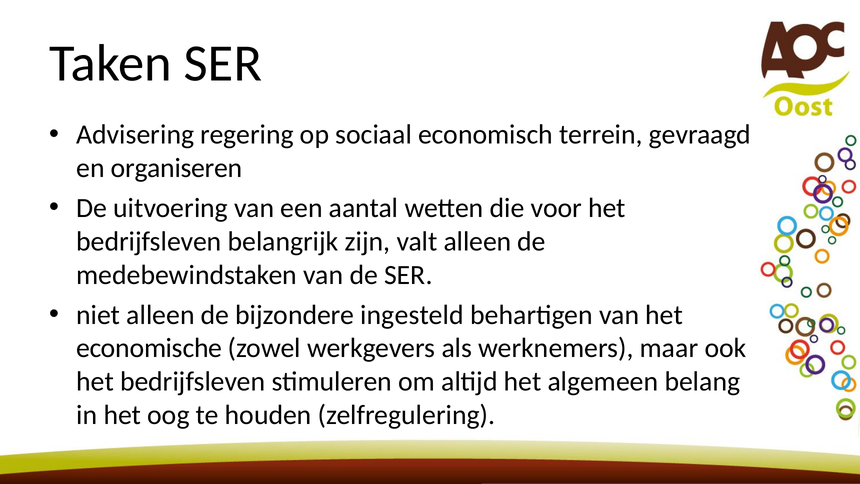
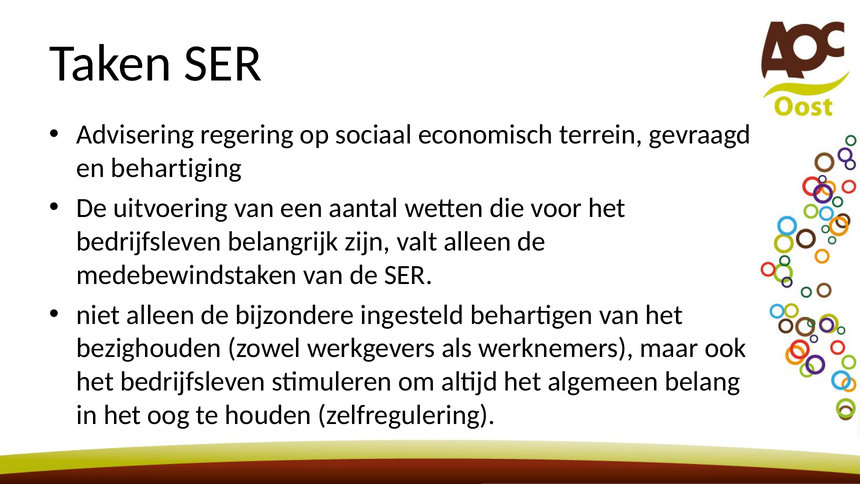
organiseren: organiseren -> behartiging (176, 168)
economische: economische -> bezighouden (149, 348)
